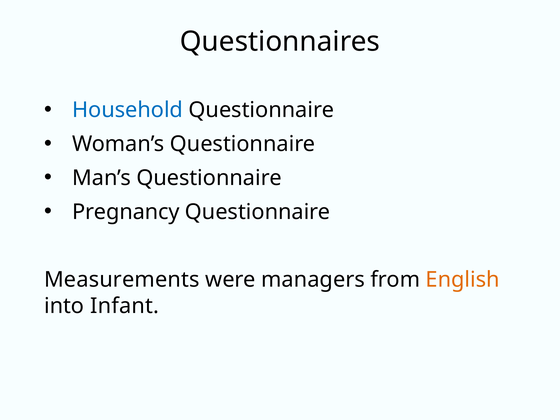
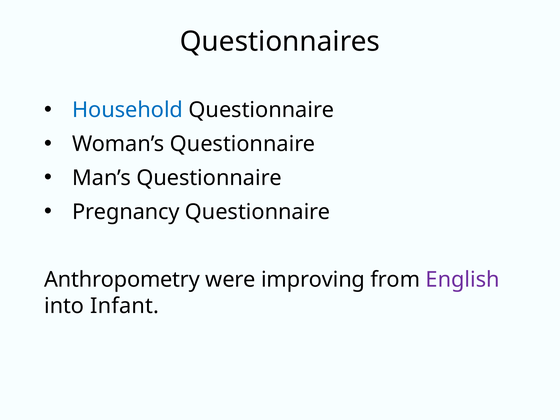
Measurements: Measurements -> Anthropometry (122, 280)
managers: managers -> improving (313, 280)
English colour: orange -> purple (463, 280)
